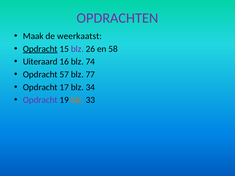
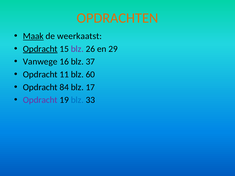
OPDRACHTEN colour: purple -> orange (117, 18)
Maak underline: none -> present (33, 36)
58: 58 -> 29 (113, 49)
Uiteraard: Uiteraard -> Vanwege (40, 62)
74: 74 -> 37 (90, 62)
57: 57 -> 11 (64, 75)
77: 77 -> 60 (90, 75)
17: 17 -> 84 (64, 87)
34: 34 -> 17 (90, 87)
blz colour: orange -> blue (77, 100)
